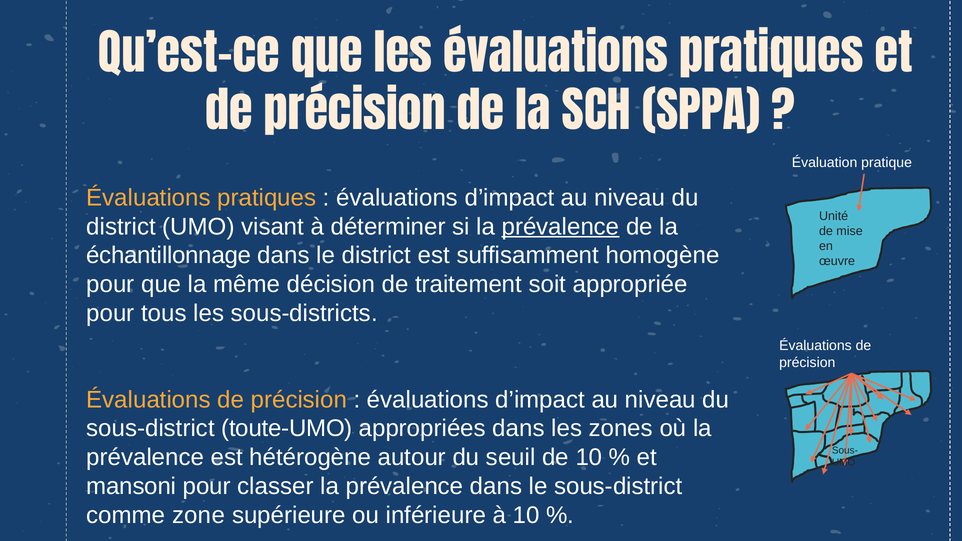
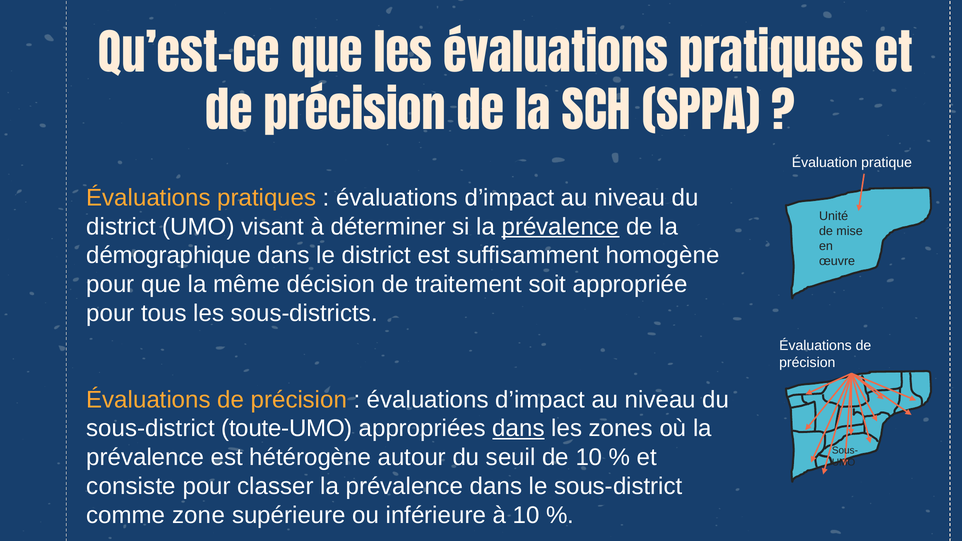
échantillonnage: échantillonnage -> démographique (169, 255)
dans underline: none -> present (519, 429)
mansoni: mansoni -> consiste (131, 486)
